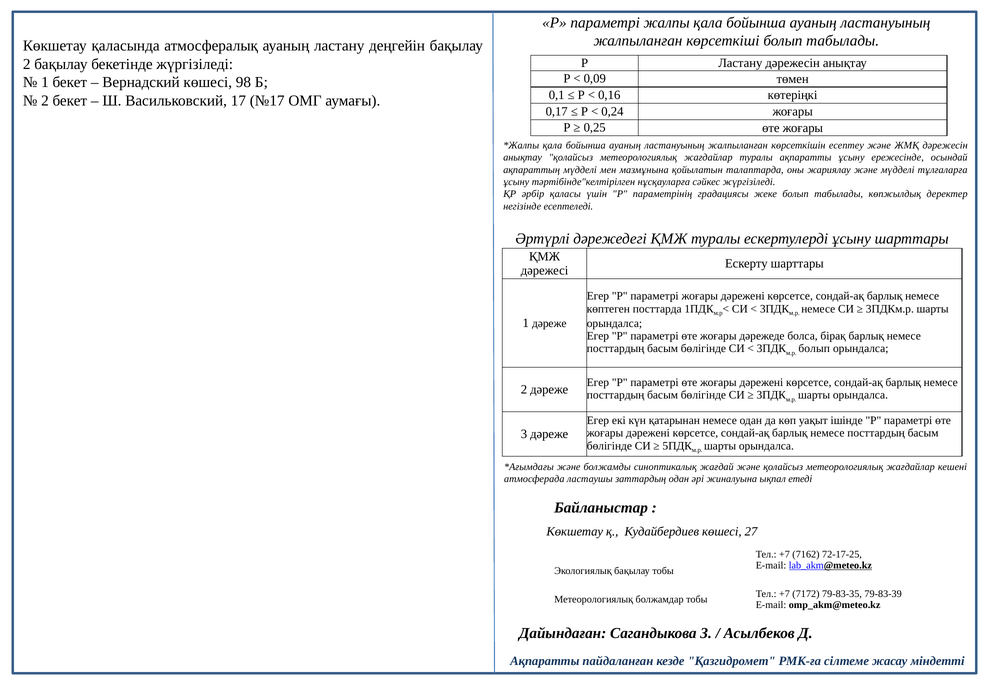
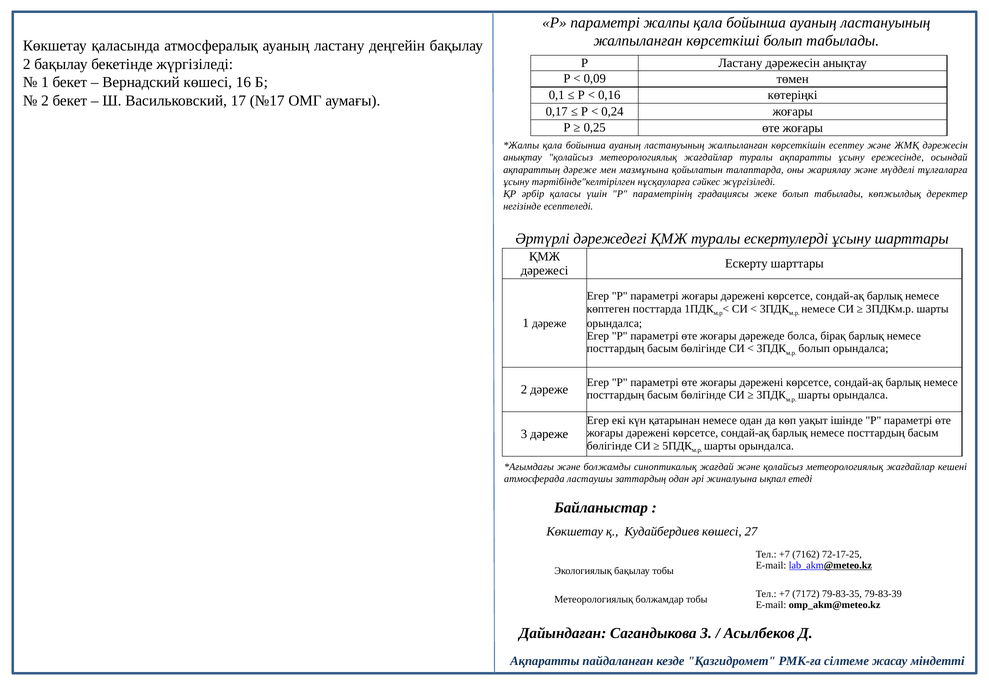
98: 98 -> 16 (243, 82)
ақпараттың мүдделі: мүдделі -> дәреже (580, 170)
